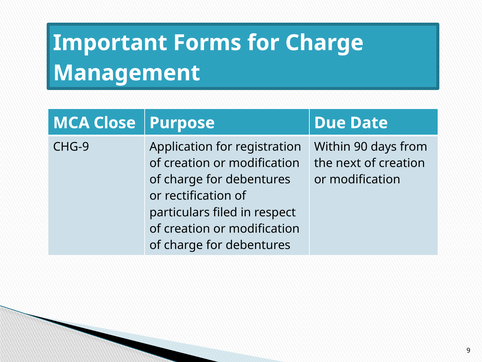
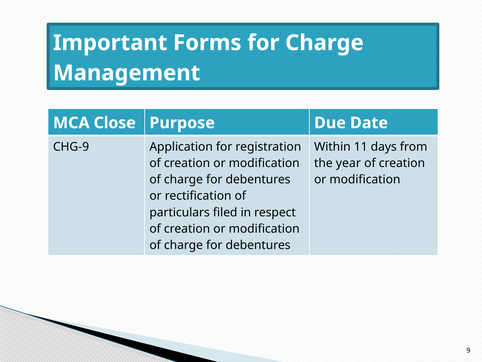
90: 90 -> 11 (361, 147)
next: next -> year (348, 163)
